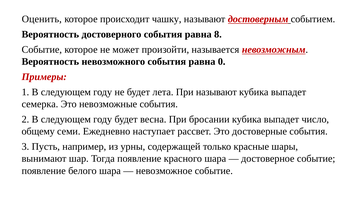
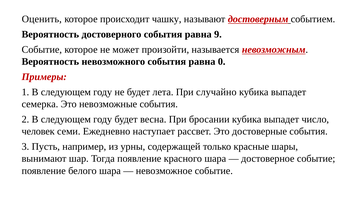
8: 8 -> 9 (218, 34)
При называют: называют -> случайно (216, 92)
общему: общему -> человек (38, 131)
